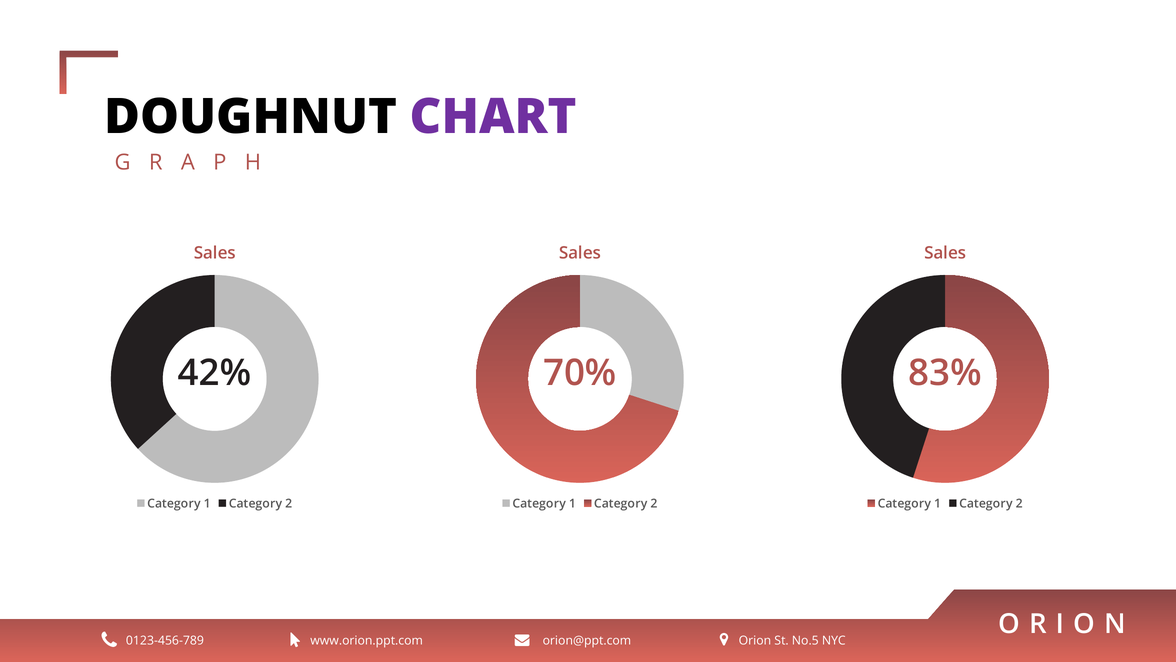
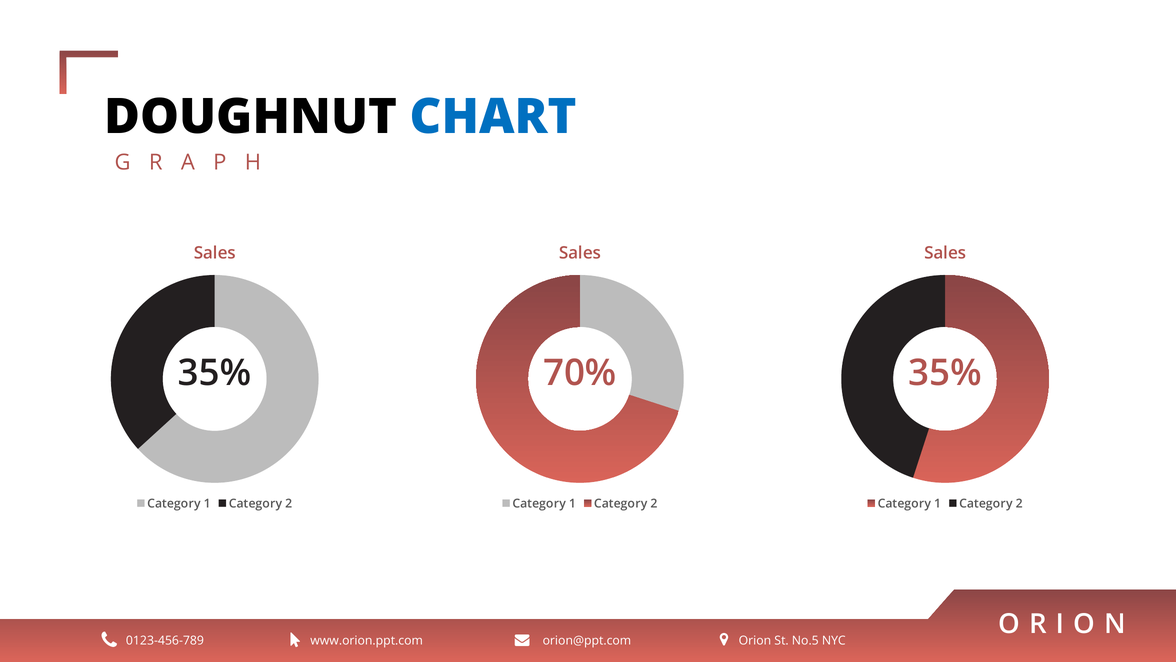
CHART colour: purple -> blue (493, 117)
42%: 42% -> 35% (215, 373)
70% 83%: 83% -> 35% (945, 373)
